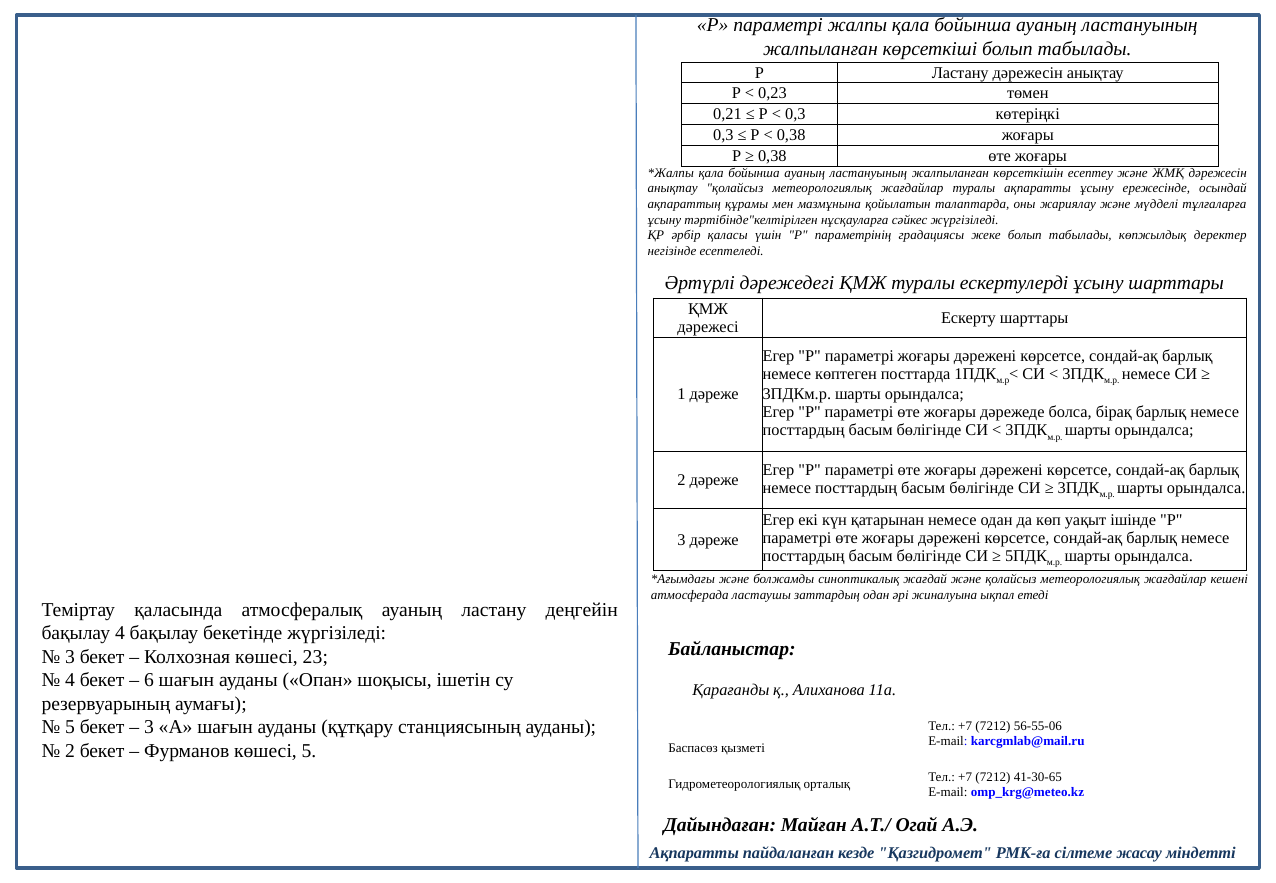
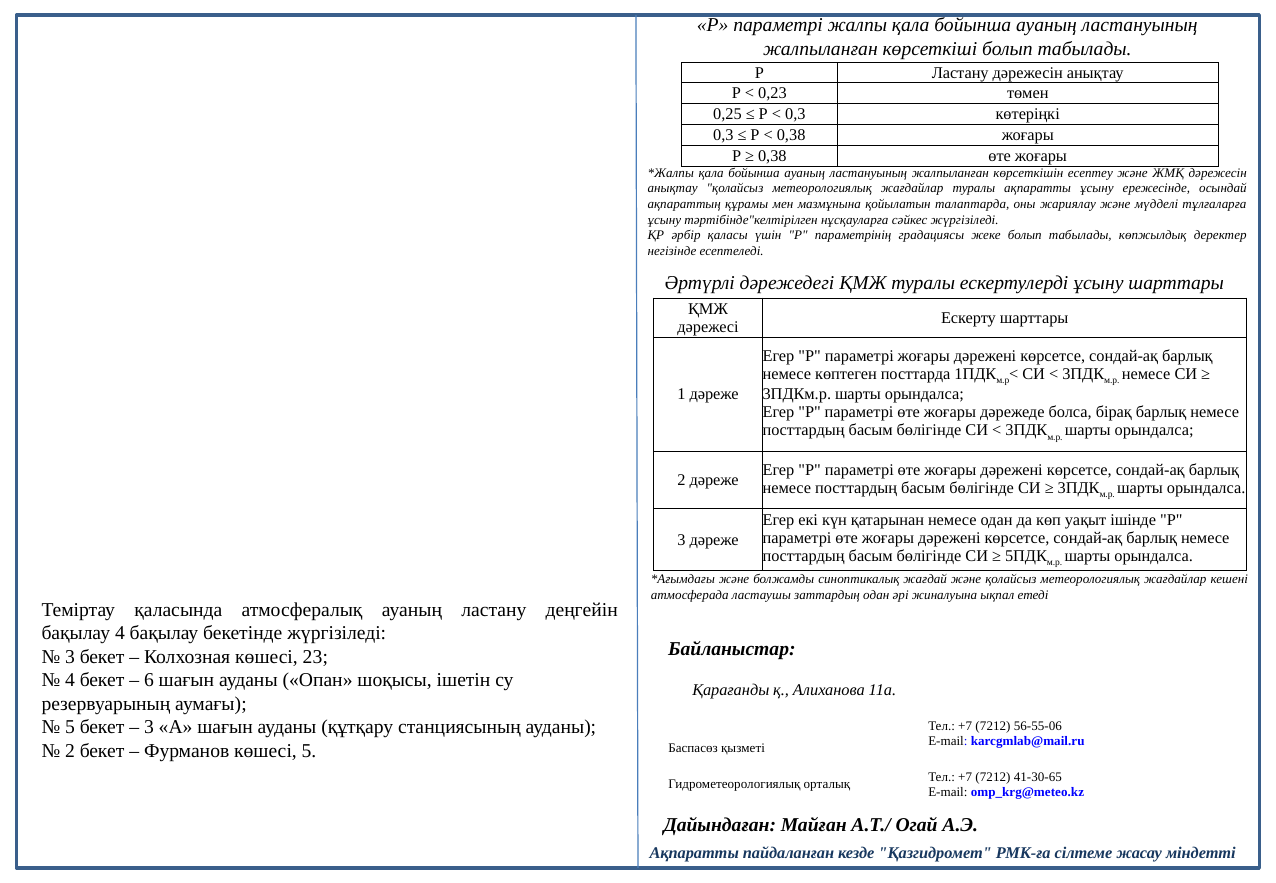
0,21: 0,21 -> 0,25 (727, 114)
